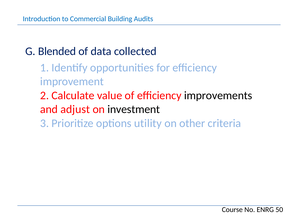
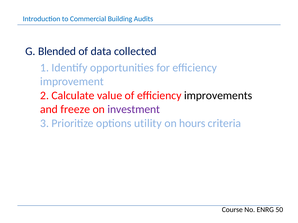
adjust: adjust -> freeze (75, 110)
investment colour: black -> purple (134, 110)
other: other -> hours (192, 123)
